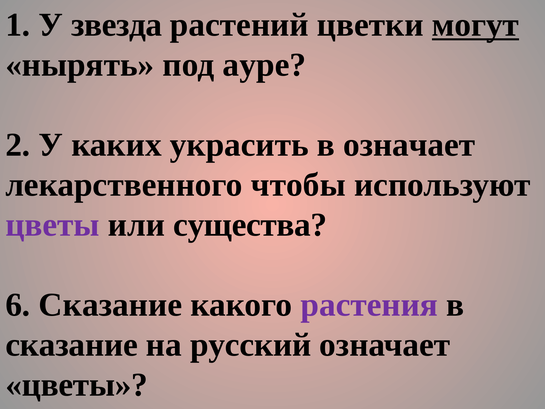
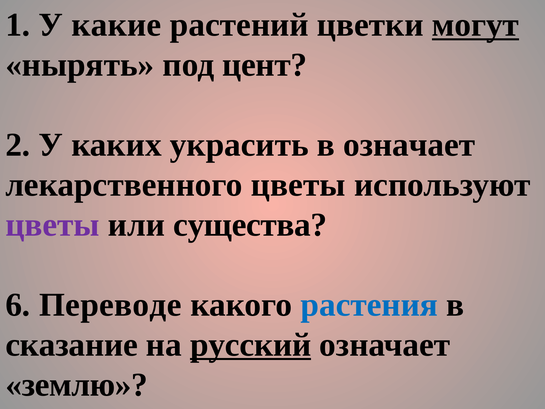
звезда: звезда -> какие (116, 25)
ауре: ауре -> цент (265, 65)
лекарственного чтобы: чтобы -> цветы (298, 185)
6 Сказание: Сказание -> Переводе (110, 305)
растения colour: purple -> blue (369, 305)
русский underline: none -> present (251, 345)
цветы: цветы -> землю (77, 385)
